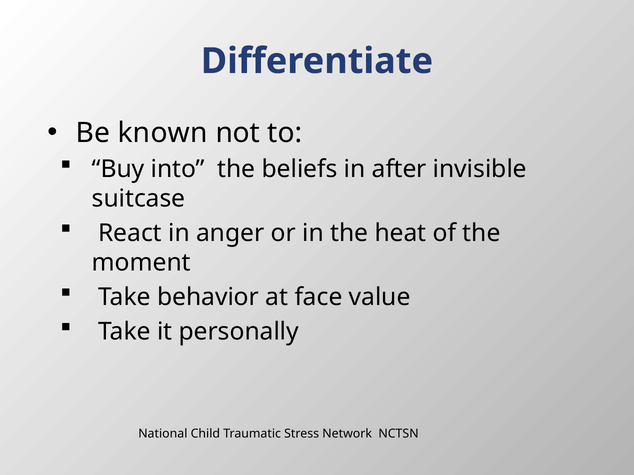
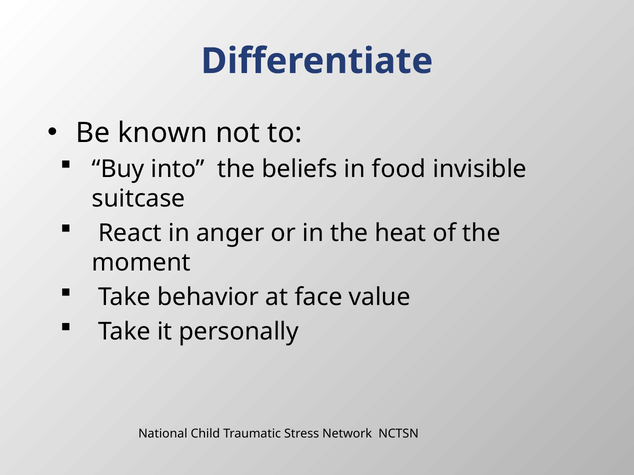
after: after -> food (399, 169)
